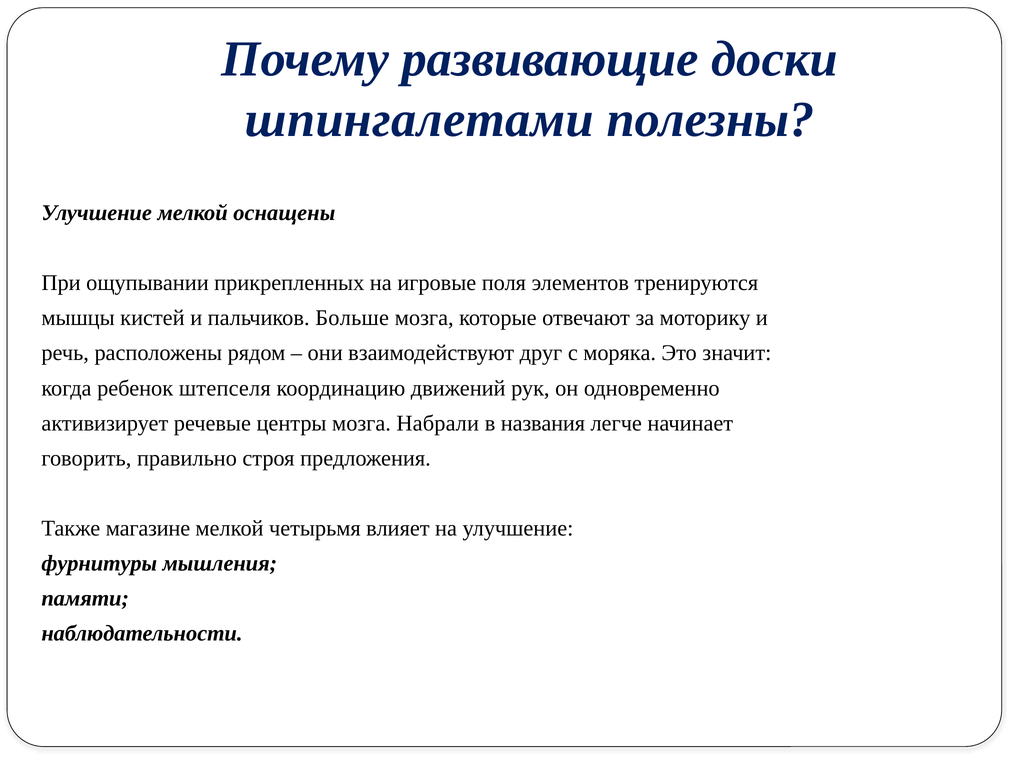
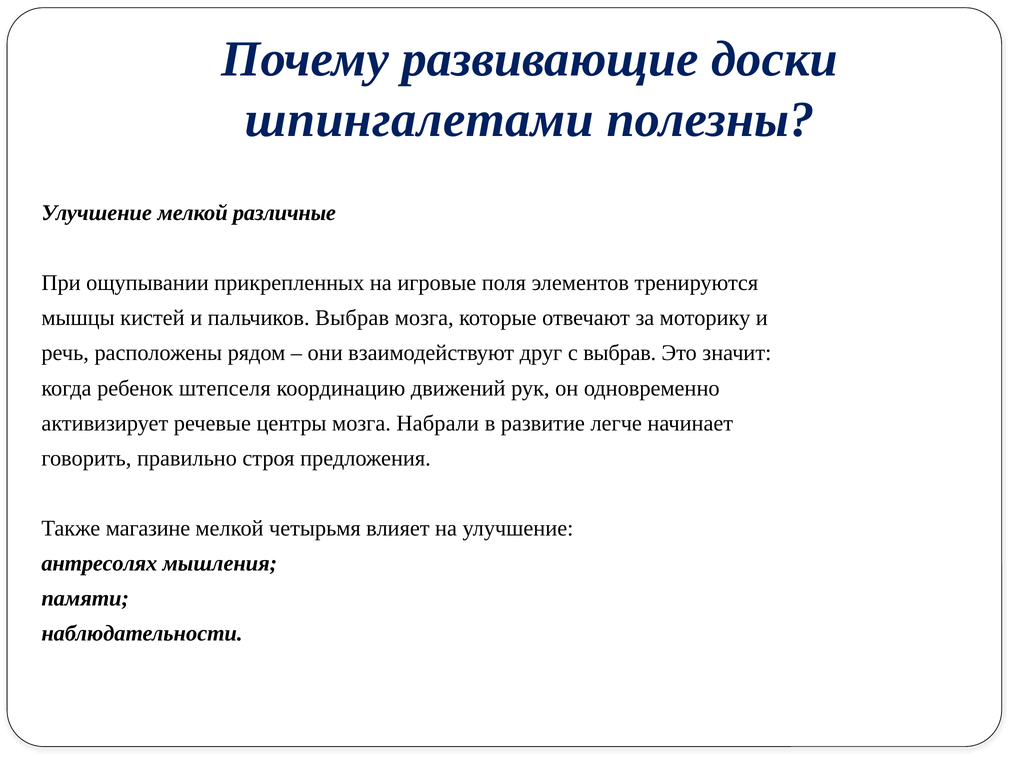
оснащены: оснащены -> различные (284, 213)
пальчиков Больше: Больше -> Выбрав (352, 318)
с моряка: моряка -> выбрав (620, 353)
названия: названия -> развитие (543, 423)
фурнитуры: фурнитуры -> антресолях (99, 563)
